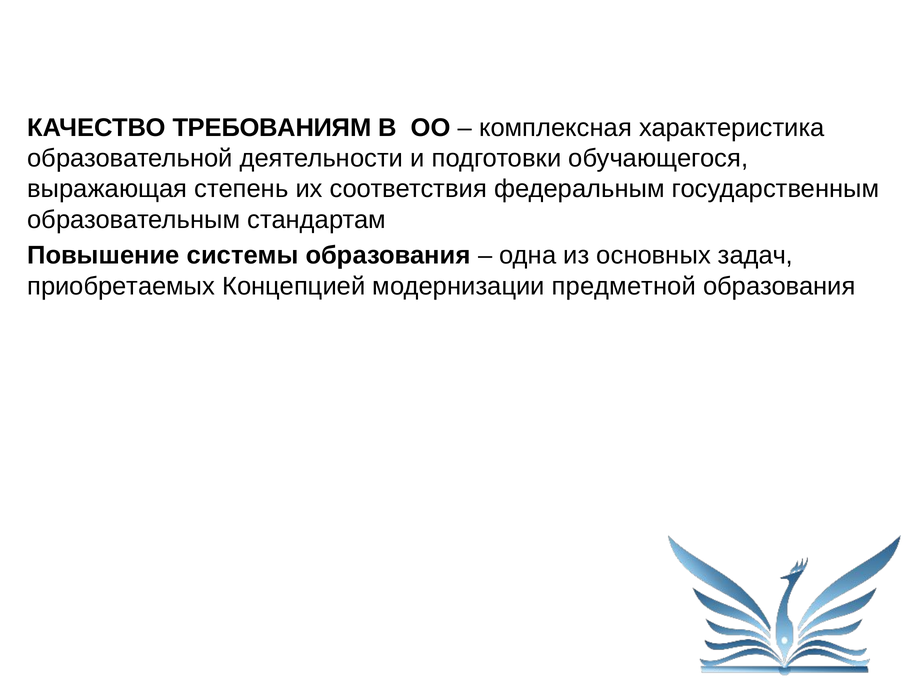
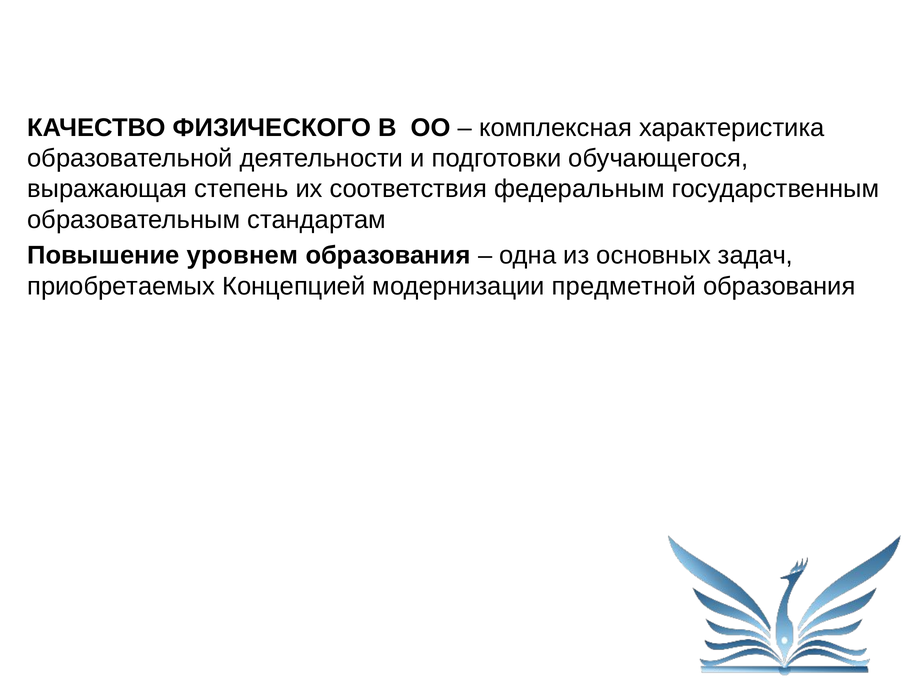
ТРЕБОВАНИЯМ: ТРЕБОВАНИЯМ -> ФИЗИЧЕСКОГО (272, 128)
системы: системы -> уровнем (243, 255)
